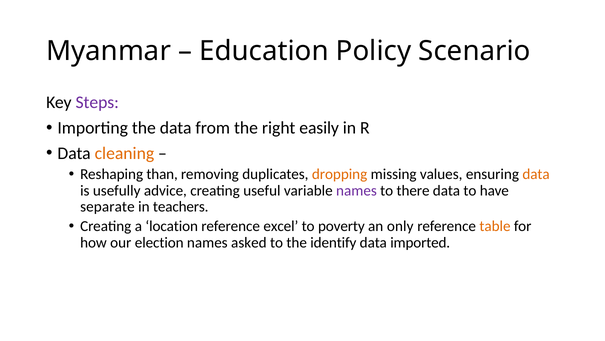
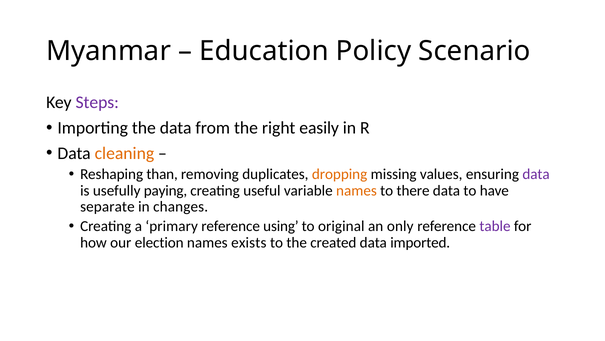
data colour: orange -> purple (536, 174)
advice: advice -> paying (165, 190)
names colour: purple -> orange (356, 190)
teachers: teachers -> changes (181, 207)
location: location -> primary (172, 226)
excel: excel -> using (281, 226)
poverty: poverty -> original (341, 226)
table colour: orange -> purple (495, 226)
asked: asked -> exists (249, 242)
identify: identify -> created (333, 242)
